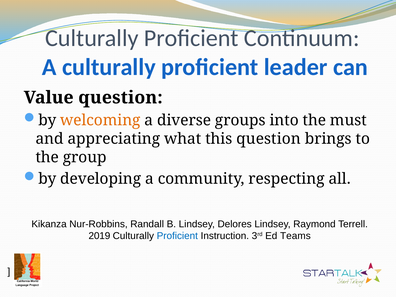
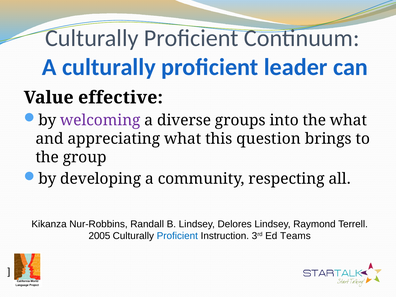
Value question: question -> effective (121, 98)
welcoming colour: orange -> purple (100, 120)
the must: must -> what (348, 120)
2019: 2019 -> 2005 (99, 236)
